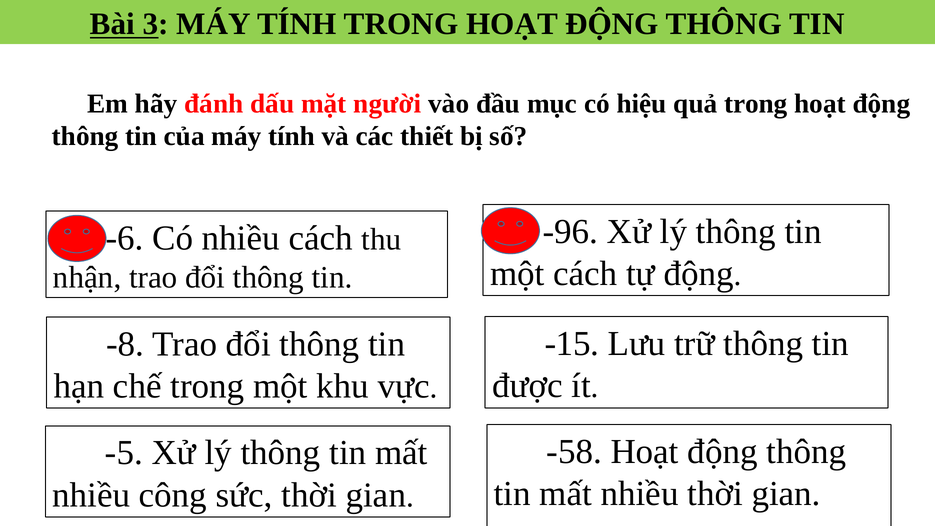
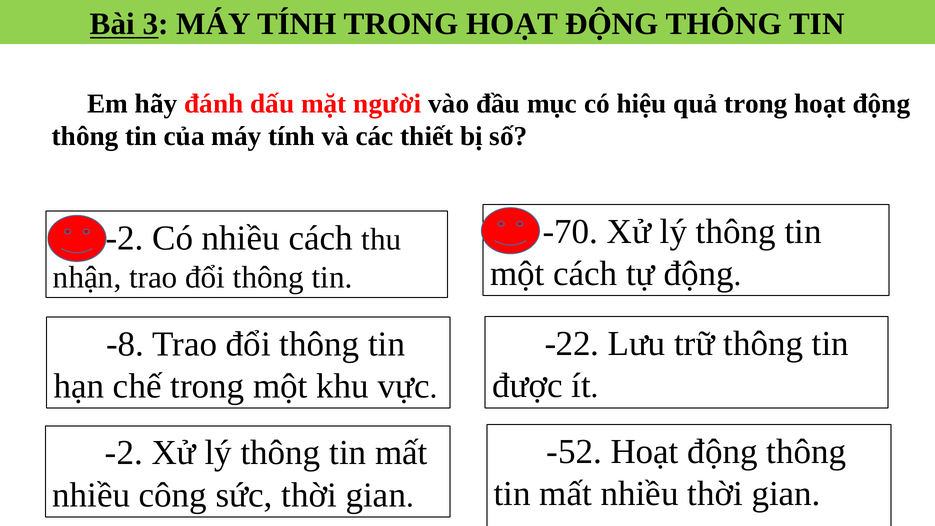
-96: -96 -> -70 (570, 231)
-6: -6 -> -2 (124, 238)
-15: -15 -> -22 (572, 344)
-58: -58 -> -52 (574, 452)
-5: -5 -> -2 (124, 453)
